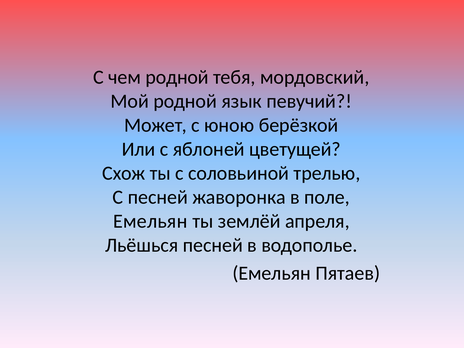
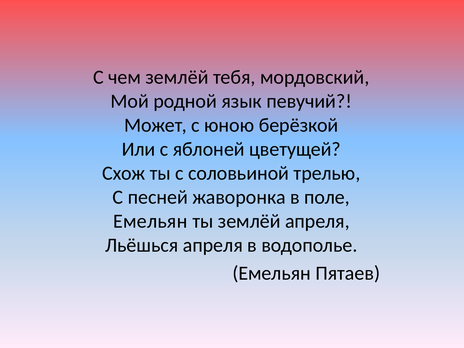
чем родной: родной -> землёй (177, 77)
Льёшься песней: песней -> апреля (213, 245)
